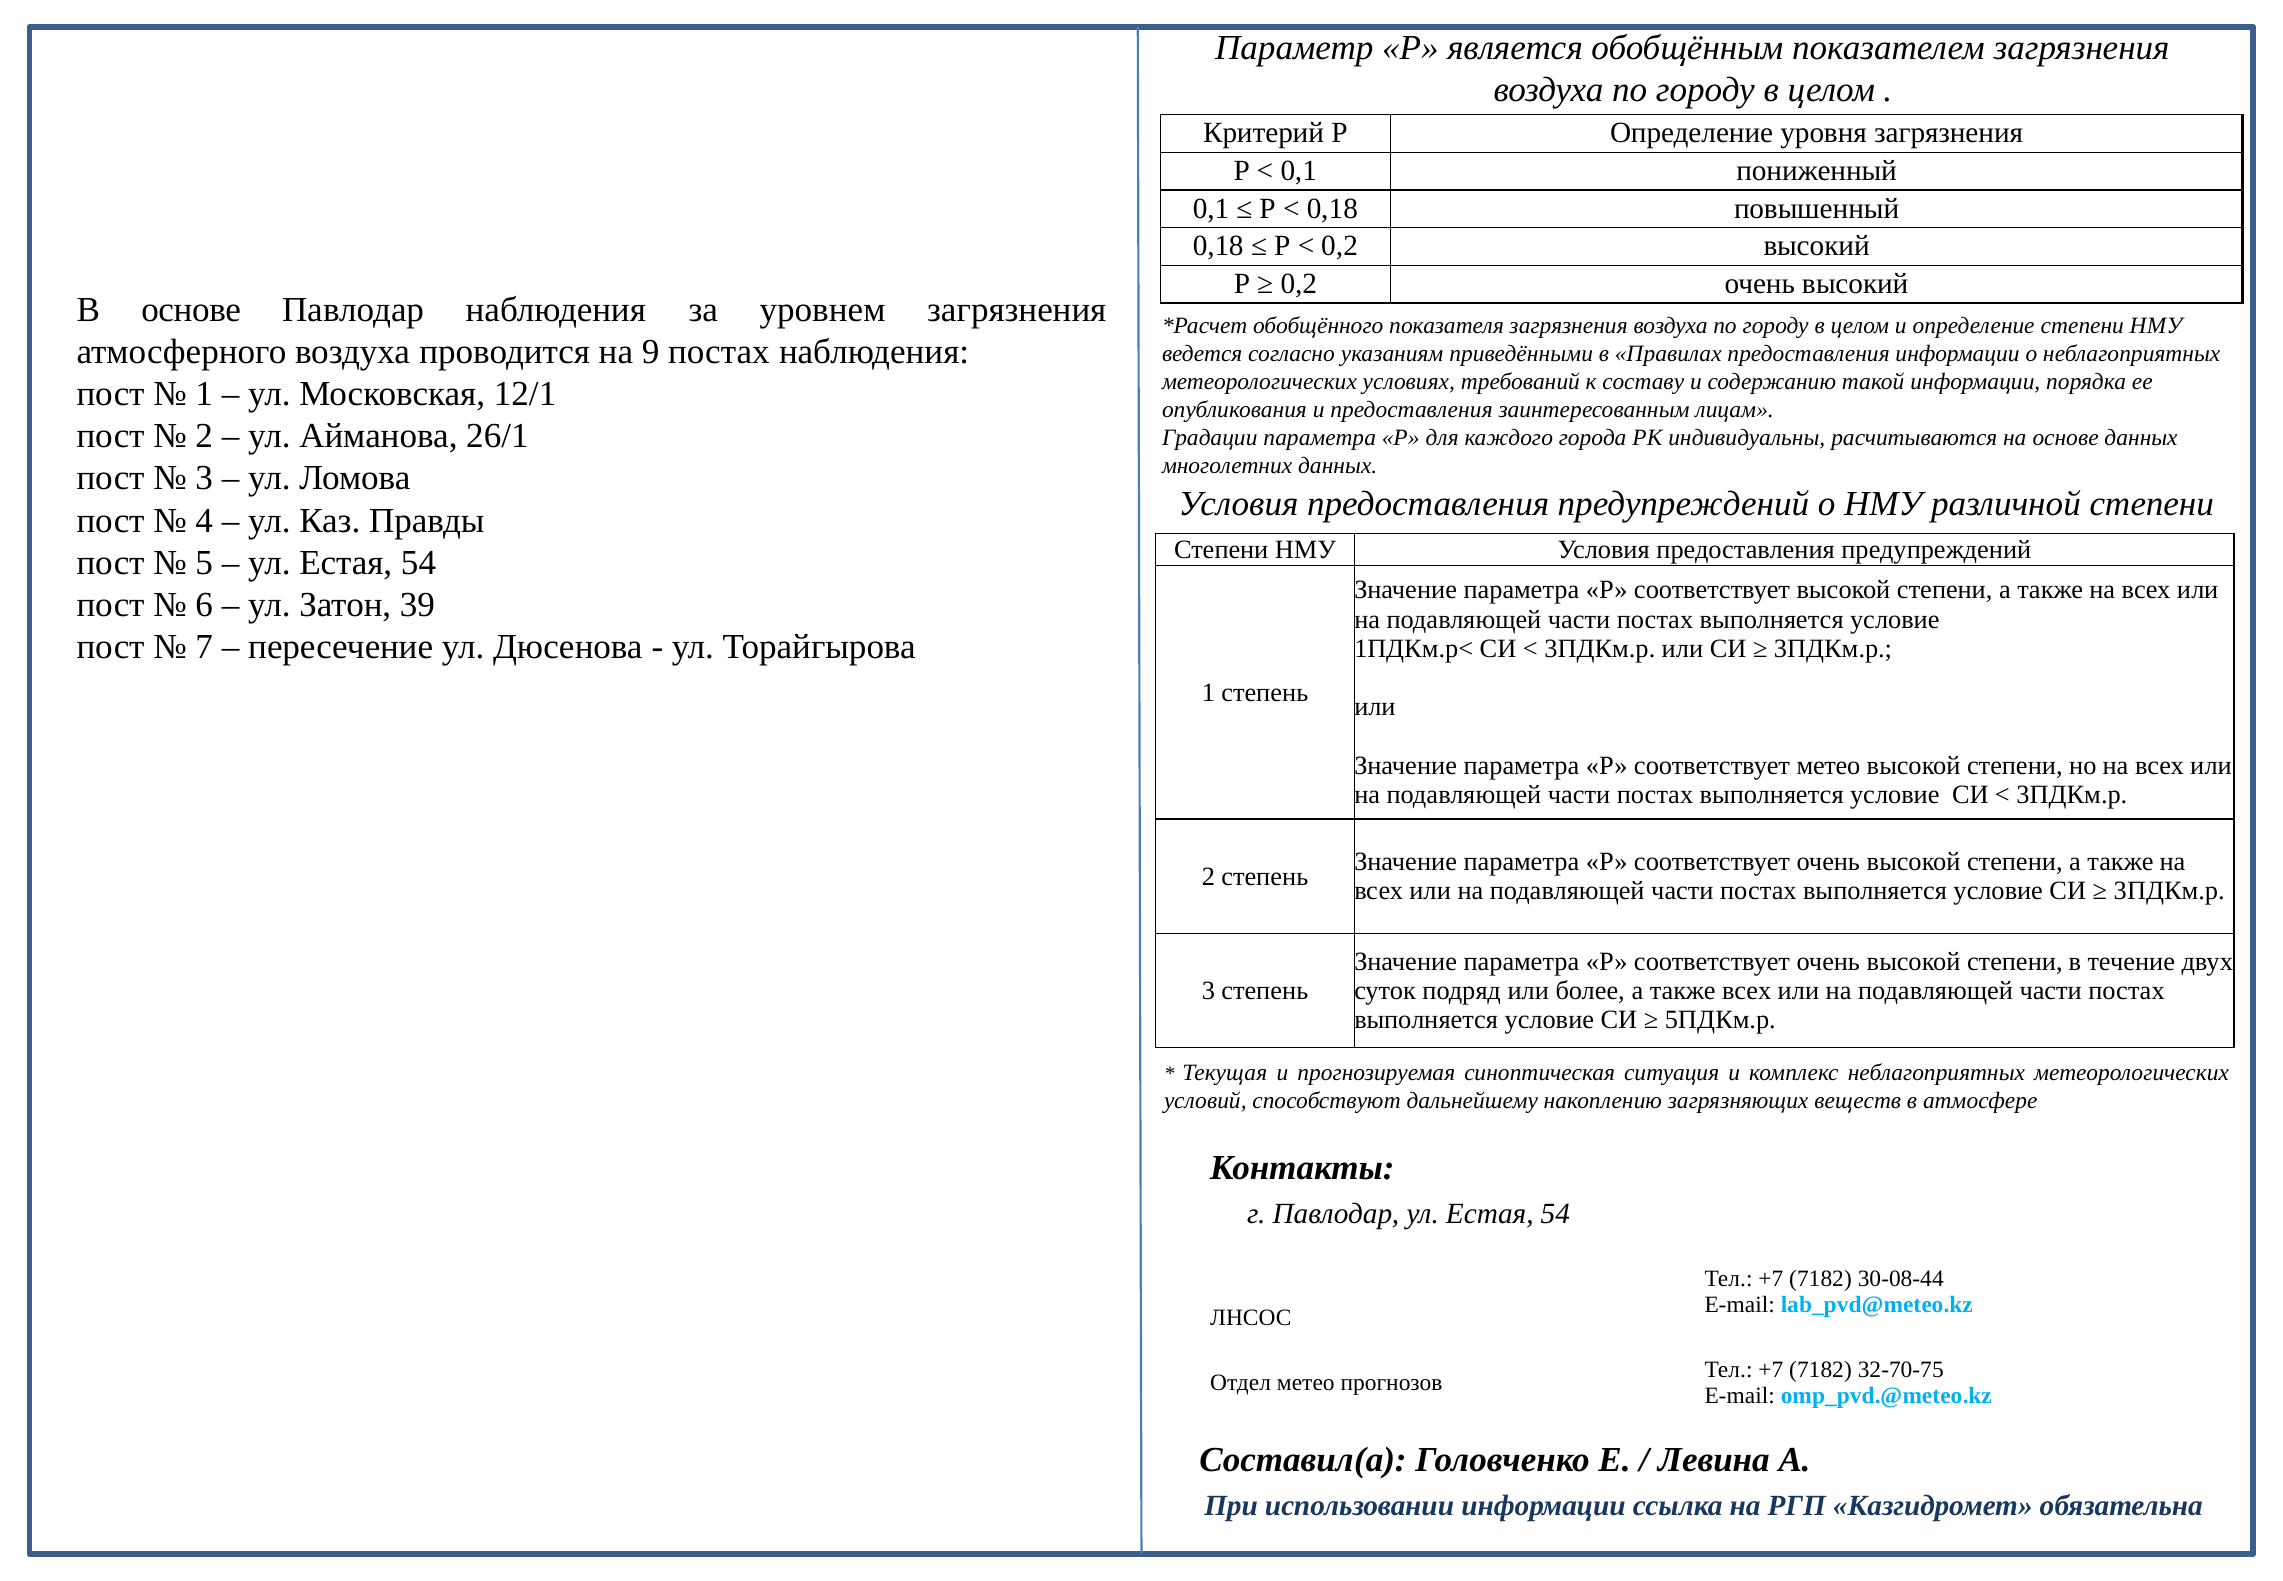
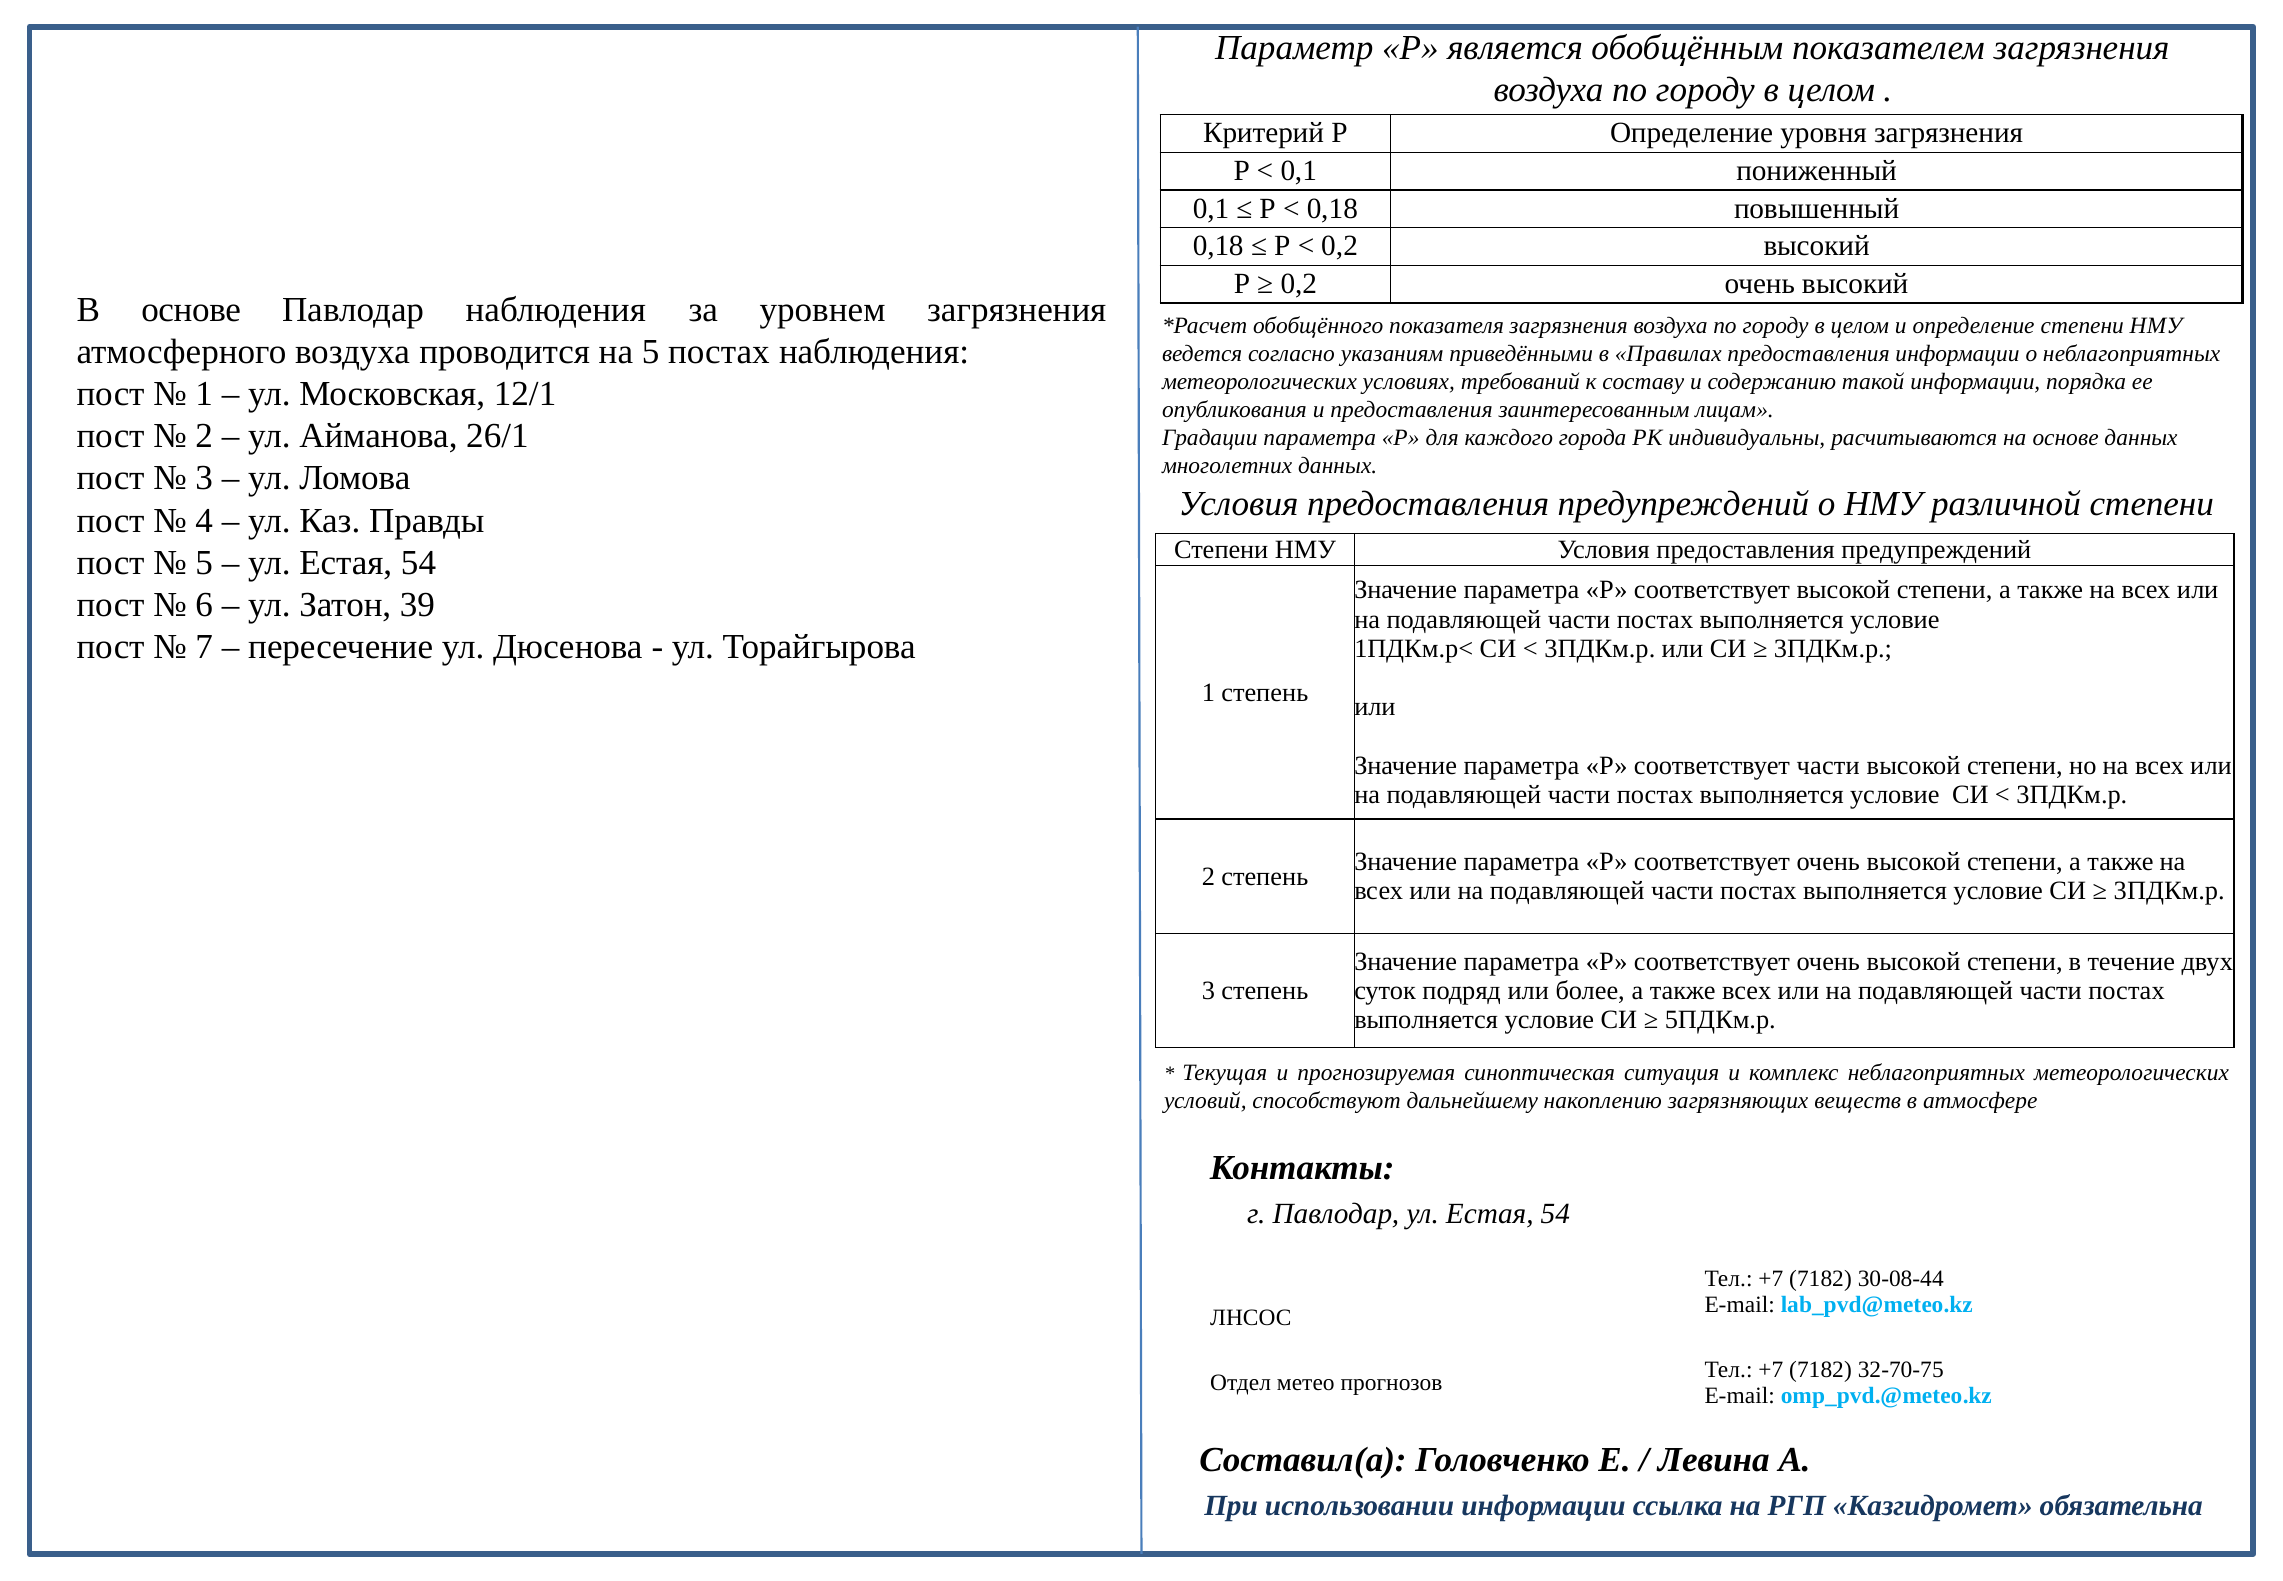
на 9: 9 -> 5 (651, 352)
соответствует метео: метео -> части (1828, 765)
